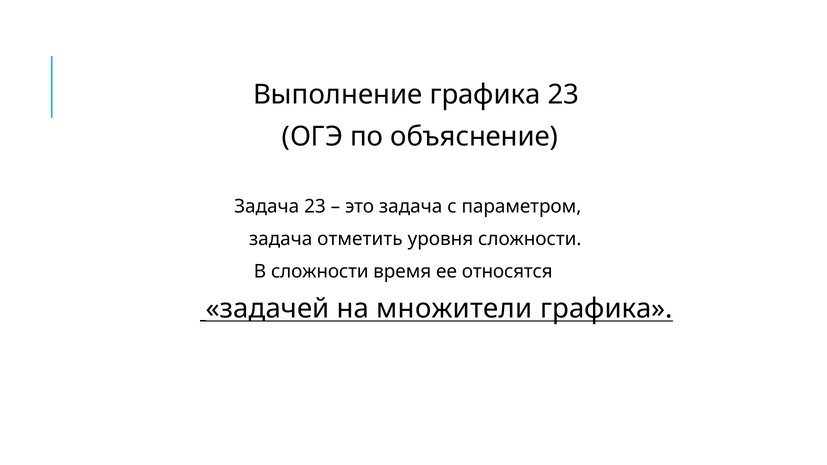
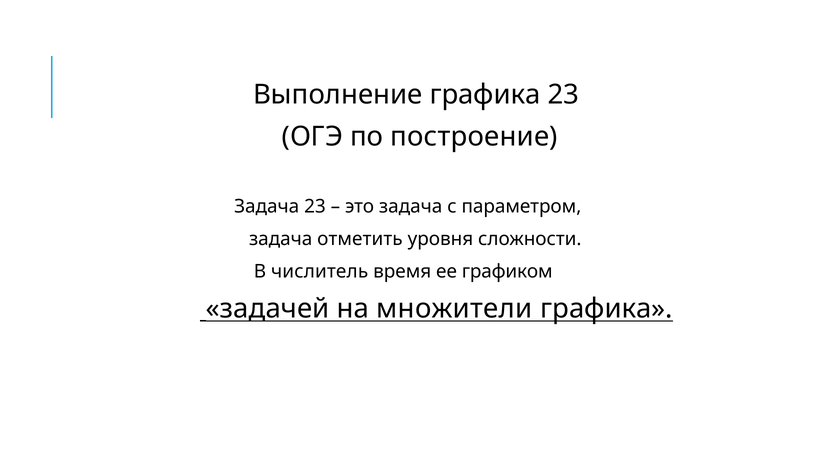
объяснение: объяснение -> построение (474, 137)
В сложности: сложности -> числитель (320, 271)
относятся: относятся -> графиком (507, 271)
